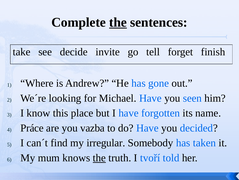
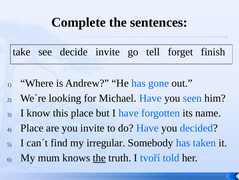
the underline: present -> none (118, 22)
Práce: Práce -> Place (32, 127)
you vazba: vazba -> invite (92, 127)
